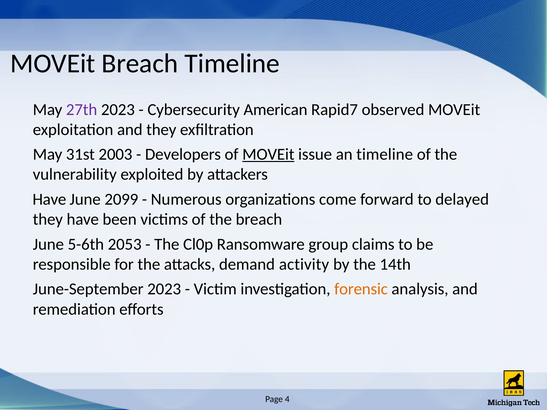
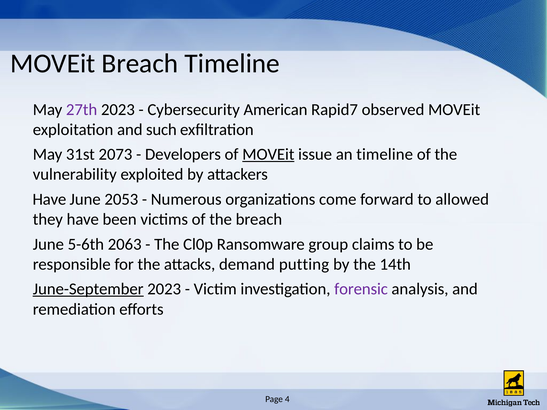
and they: they -> such (161, 130)
2003: 2003 -> 2073 (115, 155)
2099: 2099 -> 2053 (121, 199)
delayed: delayed -> allowed (462, 199)
2053: 2053 -> 2063 (125, 244)
activity: activity -> putting (304, 264)
June-September underline: none -> present (88, 289)
forensic colour: orange -> purple (361, 289)
